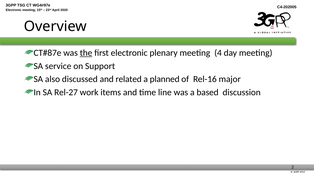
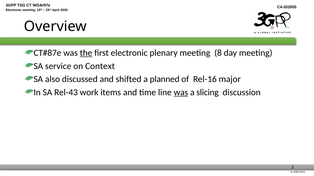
4: 4 -> 8 (218, 53)
Support: Support -> Context (100, 66)
related: related -> shifted (129, 79)
Rel-27: Rel-27 -> Rel-43 (66, 93)
was underline: none -> present (181, 93)
based: based -> slicing (208, 93)
